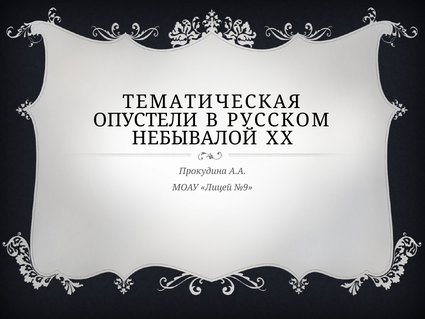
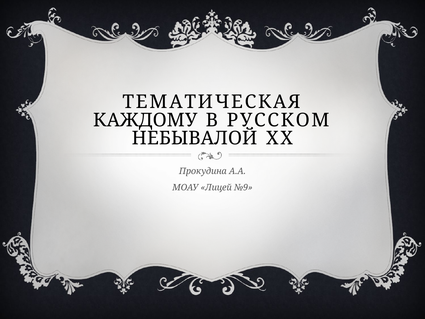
ОПУСТЕЛИ: ОПУСТЕЛИ -> КАЖДОМУ (145, 120)
